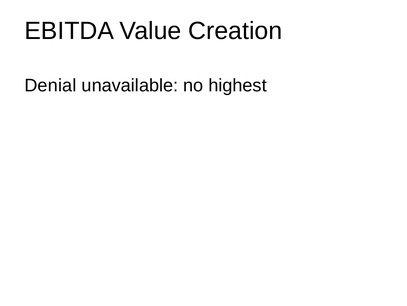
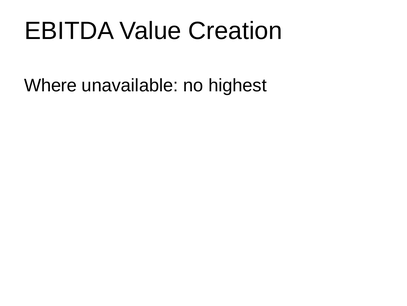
Denial: Denial -> Where (51, 85)
